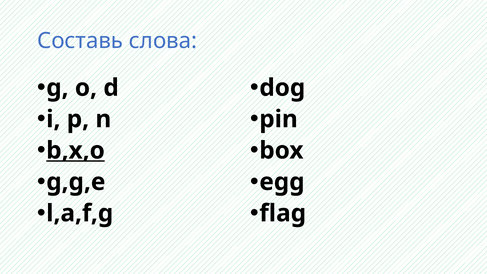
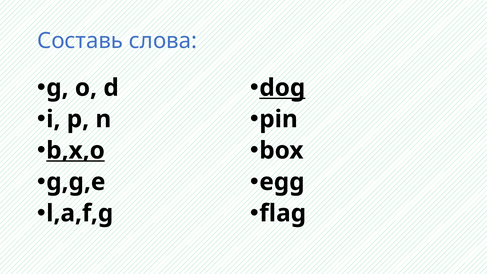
dog underline: none -> present (282, 88)
